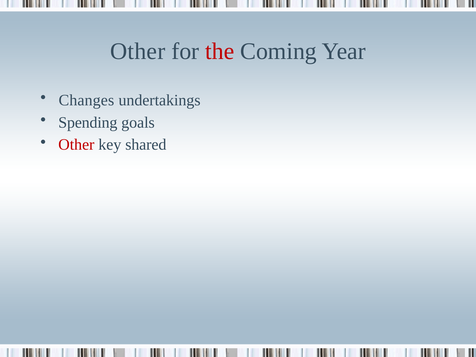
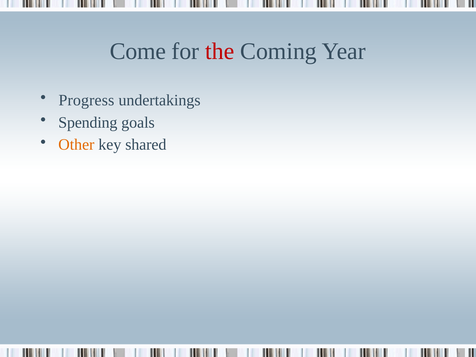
Other: Other -> Come (138, 51)
Changes: Changes -> Progress (86, 100)
Other colour: red -> orange (76, 145)
